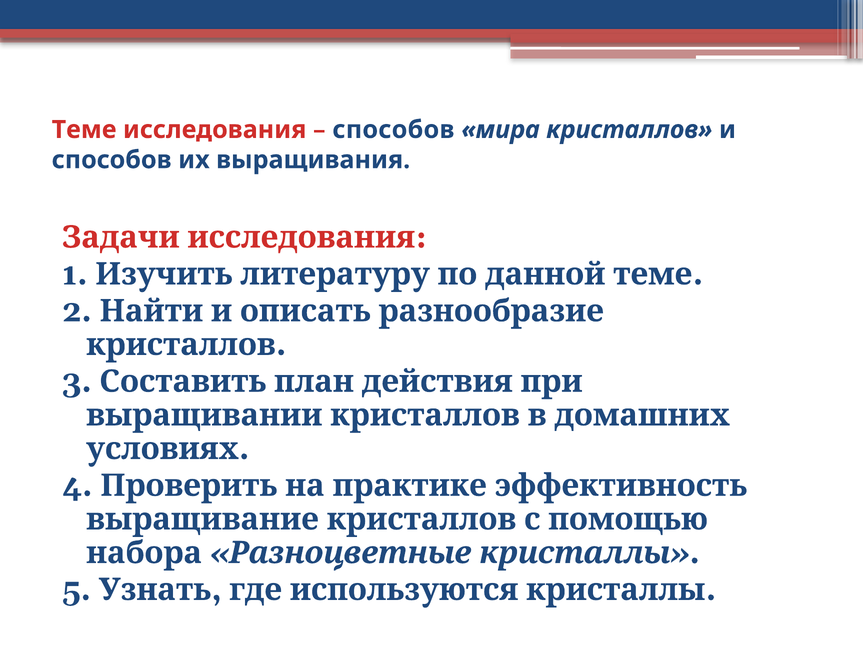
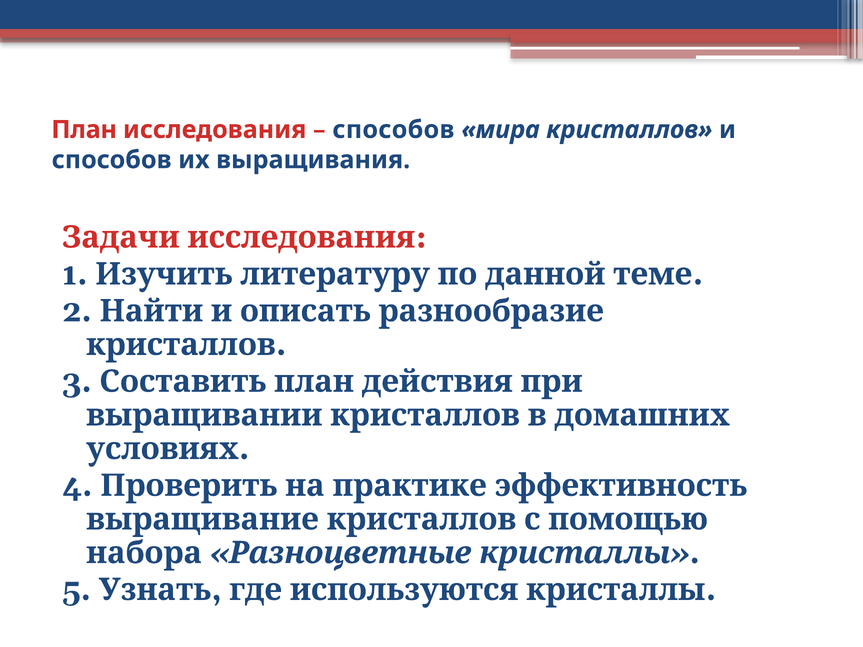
Теме: Теме -> План (84, 130)
